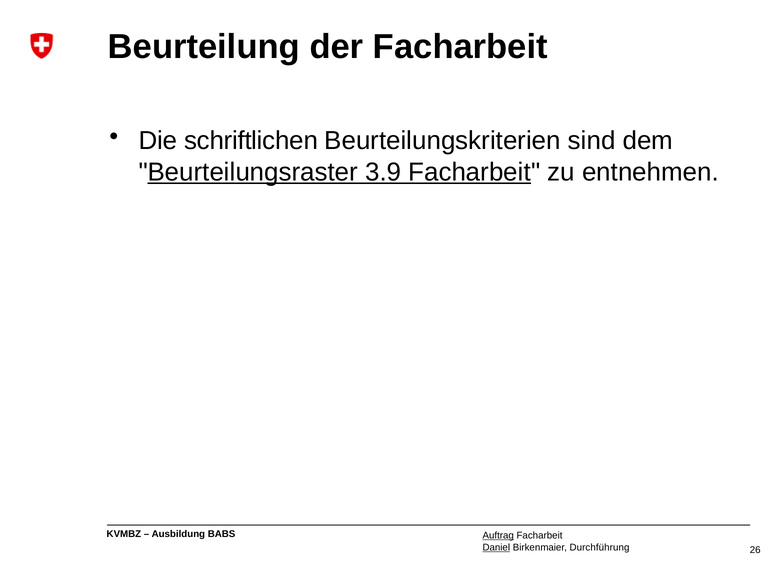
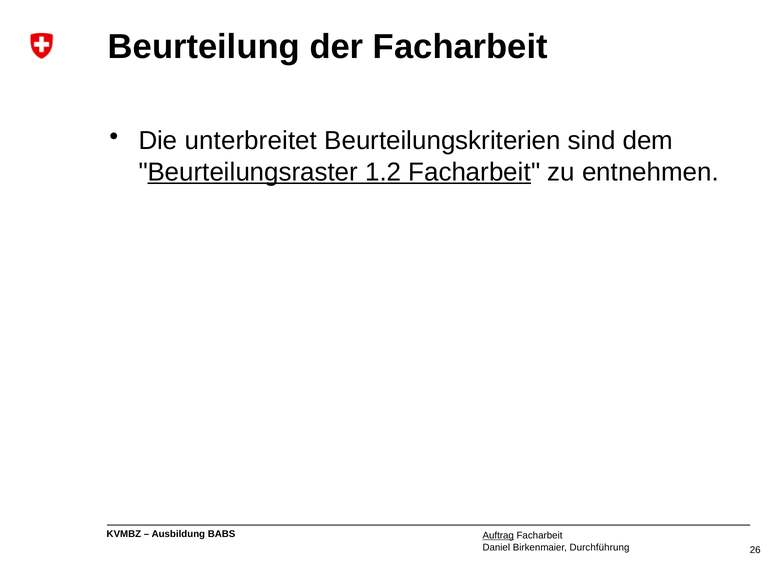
schriftlichen: schriftlichen -> unterbreitet (251, 141)
3.9: 3.9 -> 1.2 (383, 172)
Daniel underline: present -> none (496, 547)
